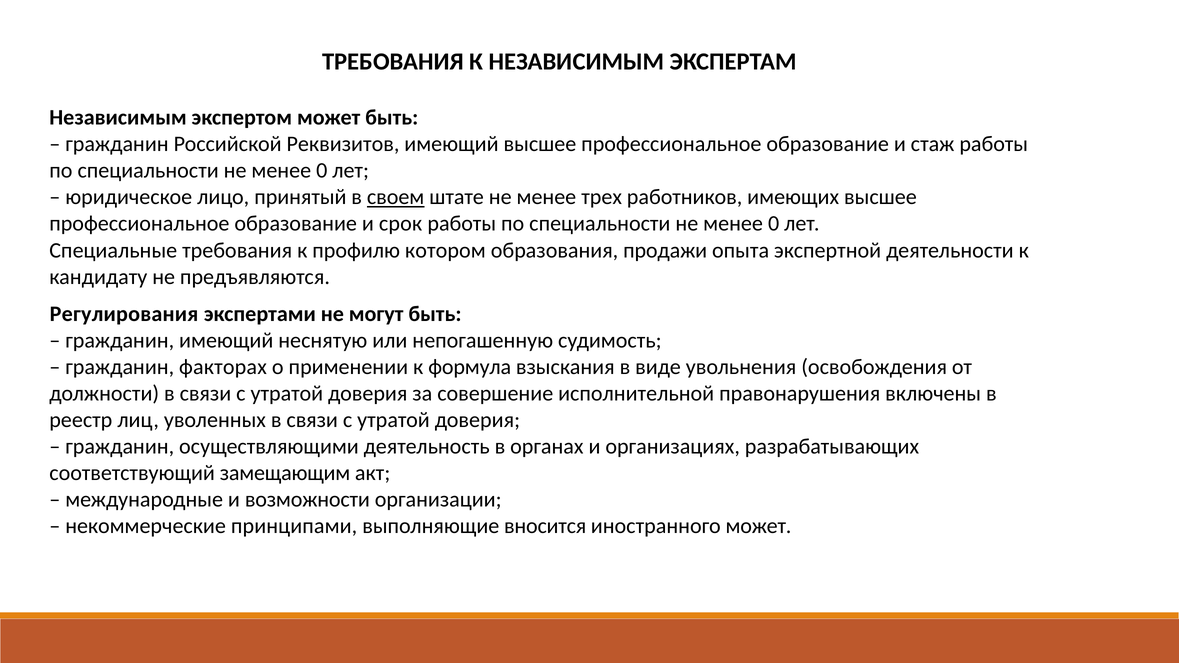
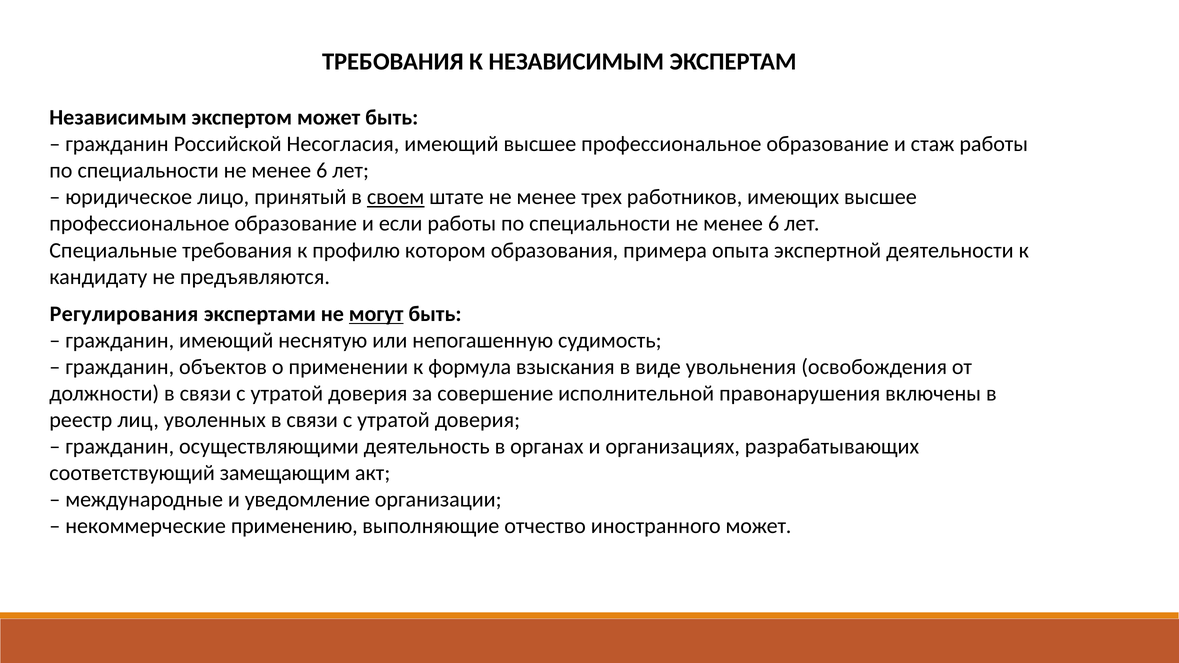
Реквизитов: Реквизитов -> Несогласия (343, 144)
0: 0 -> 6 (322, 171)
срок: срок -> если (401, 224)
0: 0 -> 6 (774, 224)
продажи: продажи -> примера (665, 250)
могут underline: none -> present (376, 314)
факторах: факторах -> объектов (223, 367)
возможности: возможности -> уведомление (307, 500)
принципами: принципами -> применению (294, 526)
вносится: вносится -> отчество (545, 526)
